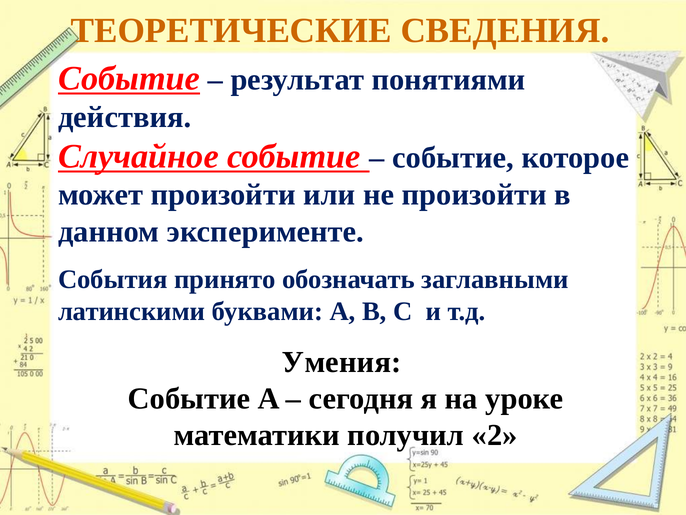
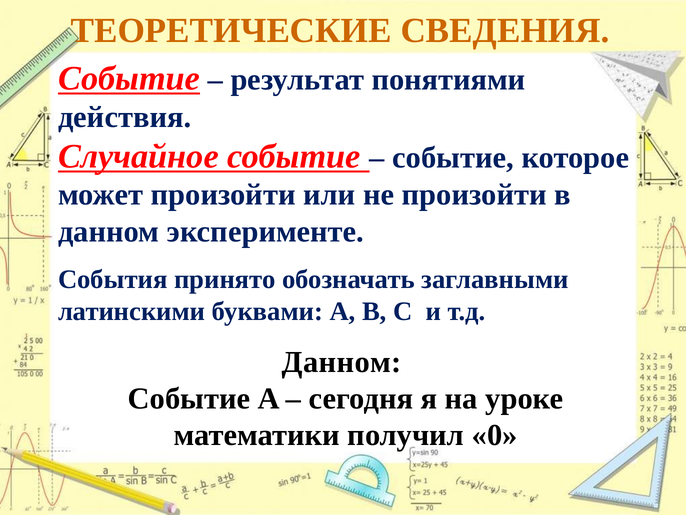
Умения: Умения -> Данном (342, 362)
2: 2 -> 0 (495, 435)
